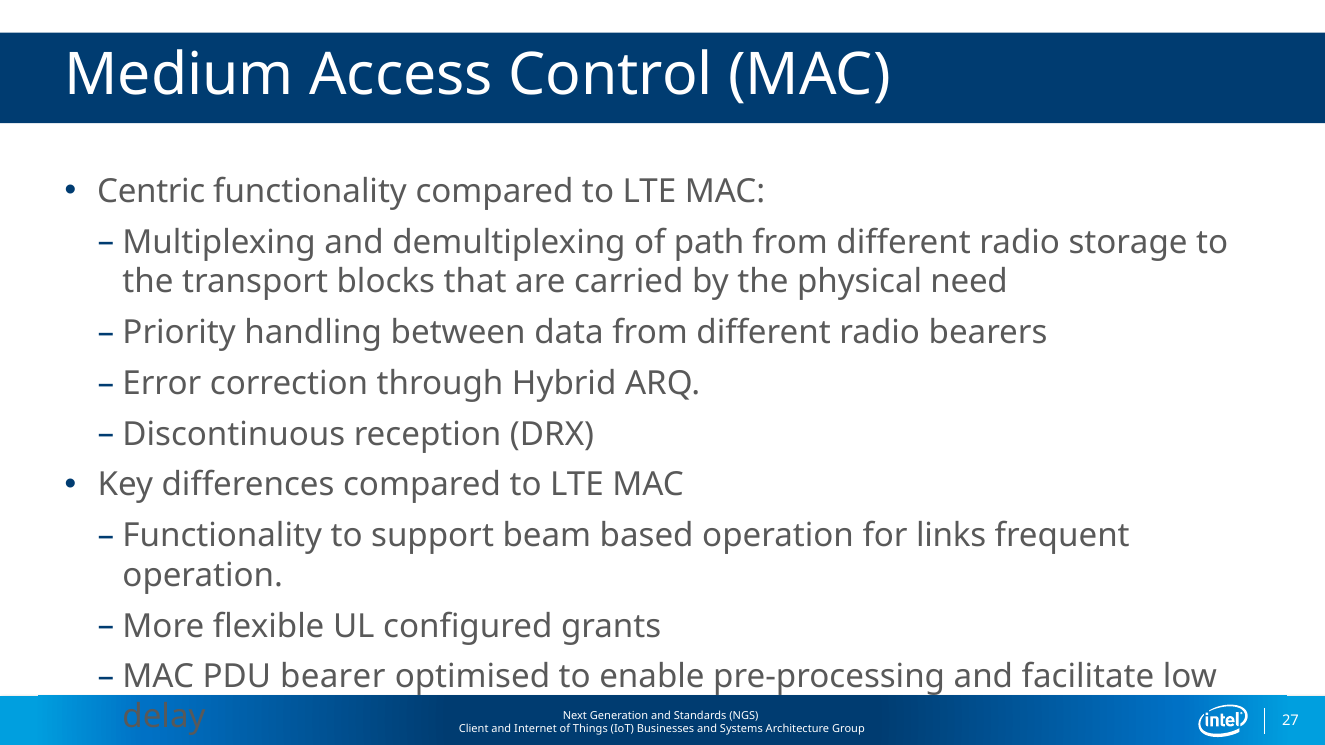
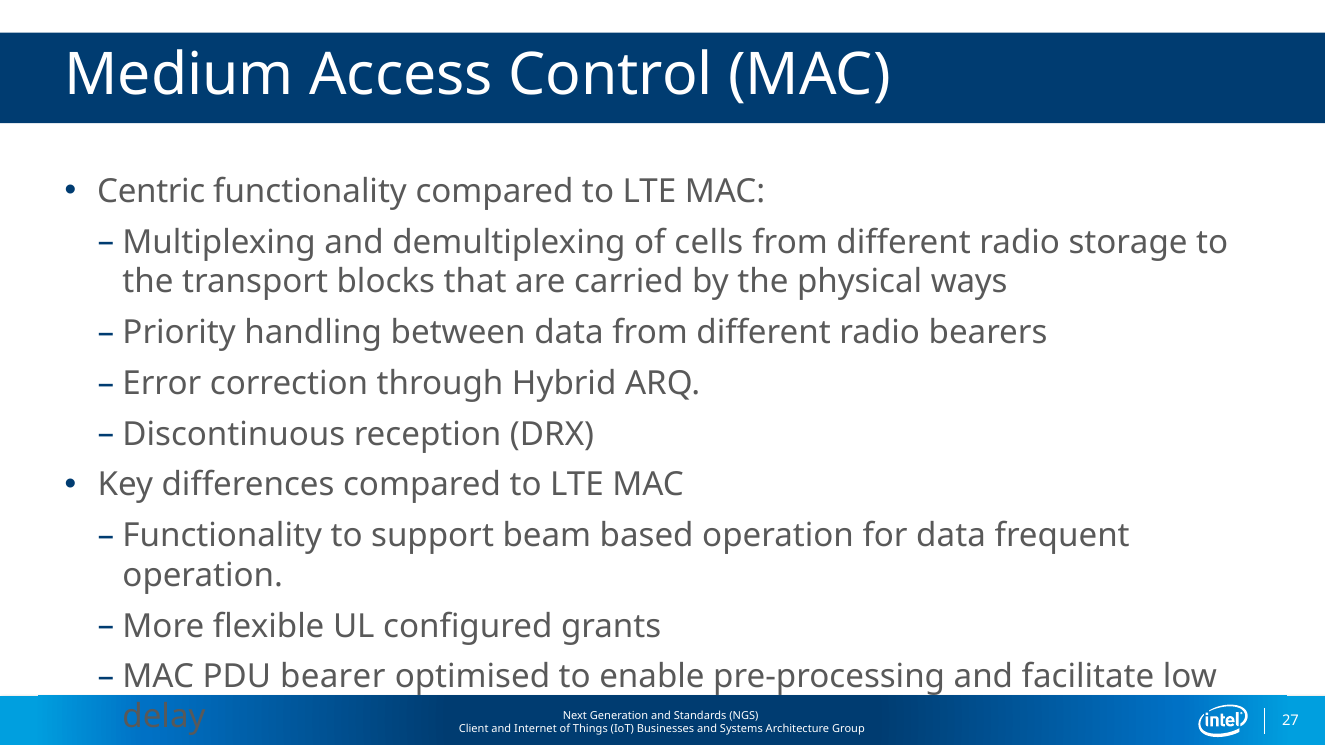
path: path -> cells (709, 242)
need: need -> ways (969, 282)
for links: links -> data (951, 536)
